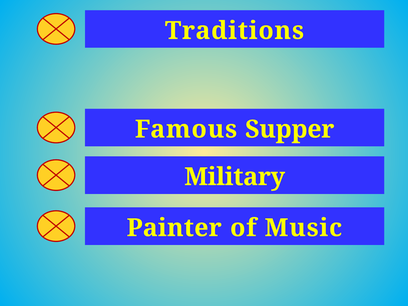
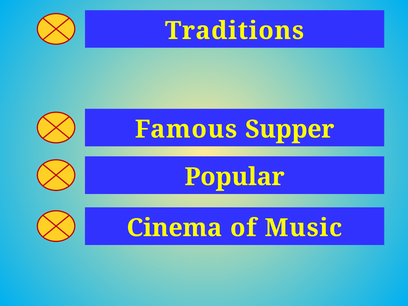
Military: Military -> Popular (235, 177)
Painter: Painter -> Cinema (174, 228)
